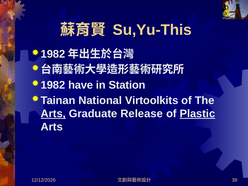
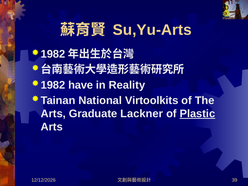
Su,Yu-This: Su,Yu-This -> Su,Yu-Arts (152, 30)
Station: Station -> Reality (127, 85)
Arts underline: present -> none (53, 114)
Release: Release -> Lackner (142, 114)
